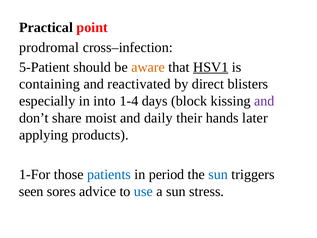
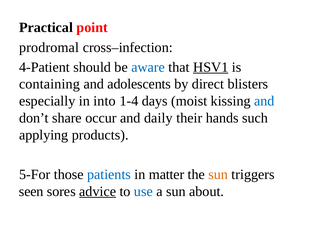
5-Patient: 5-Patient -> 4-Patient (44, 67)
aware colour: orange -> blue (148, 67)
reactivated: reactivated -> adolescents (139, 84)
block: block -> moist (189, 101)
and colour: purple -> blue (264, 101)
moist: moist -> occur (101, 118)
later: later -> such (255, 118)
1-For: 1-For -> 5-For (35, 174)
period: period -> matter (167, 174)
sun colour: blue -> orange (218, 174)
advice underline: none -> present (98, 191)
stress: stress -> about (207, 191)
